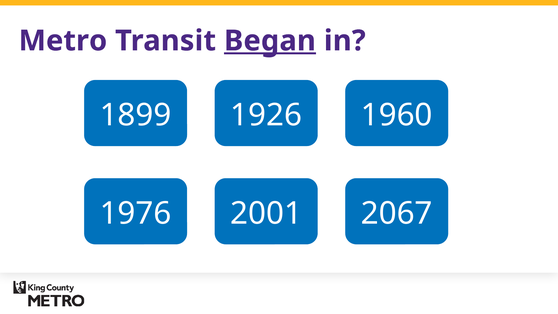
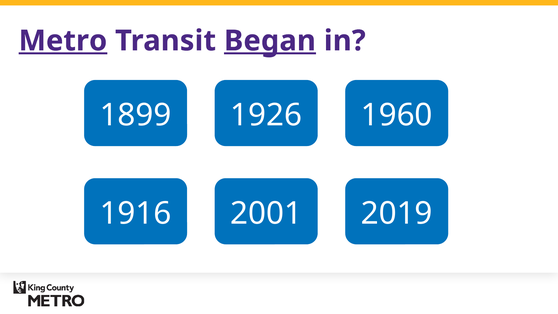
Metro underline: none -> present (63, 41)
1976: 1976 -> 1916 (136, 213)
2067: 2067 -> 2019 (397, 213)
